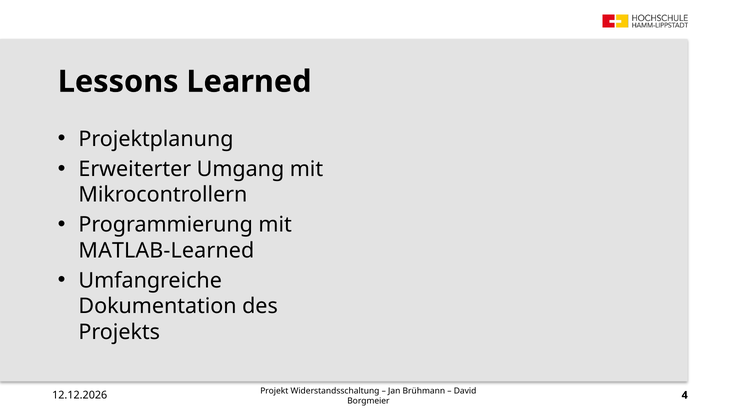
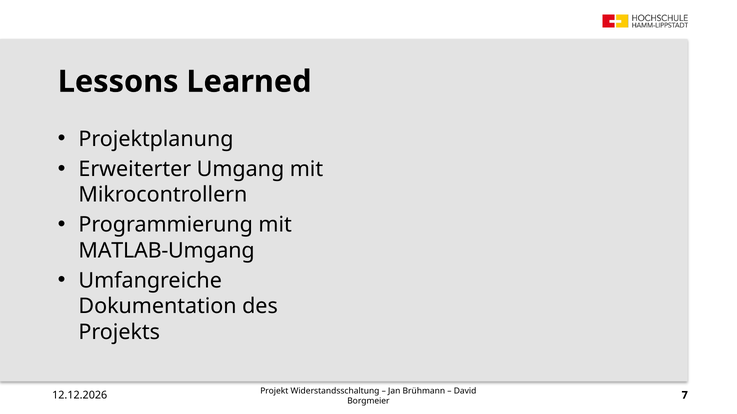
MATLAB-Learned: MATLAB-Learned -> MATLAB-Umgang (167, 251)
4: 4 -> 7 (685, 396)
